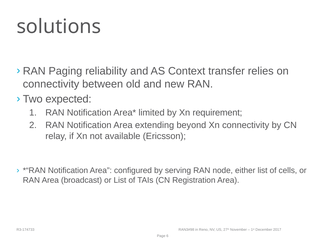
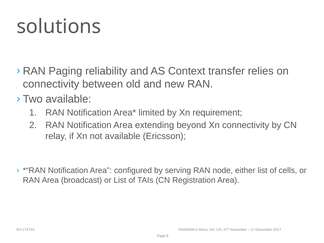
expected: expected -> available (68, 99)
